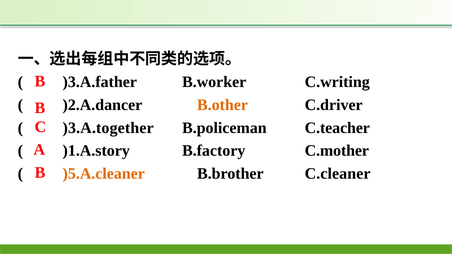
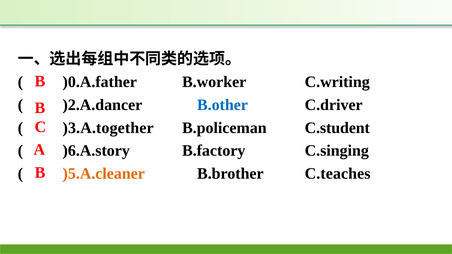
)3.A.father: )3.A.father -> )0.A.father (100, 82)
B.other colour: orange -> blue (223, 105)
C.teacher: C.teacher -> C.student (337, 128)
)1.A.story: )1.A.story -> )6.A.story (96, 151)
C.mother: C.mother -> C.singing (337, 151)
C.cleaner: C.cleaner -> C.teaches (338, 174)
